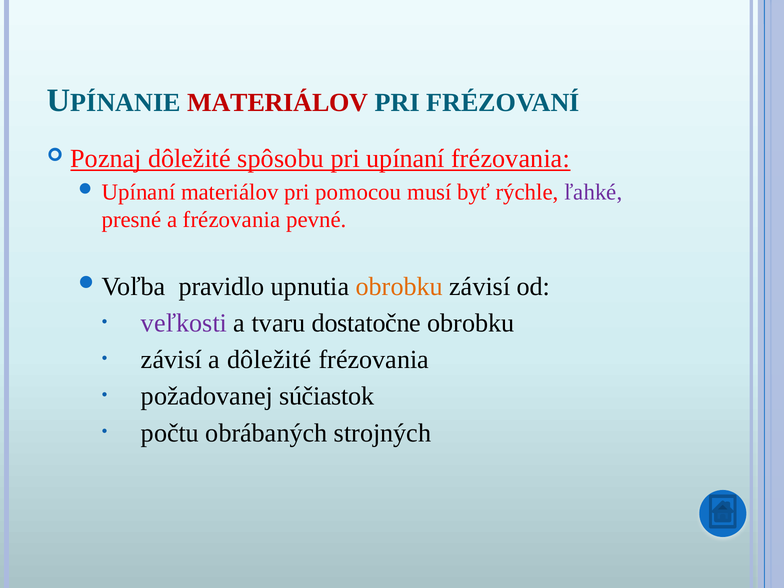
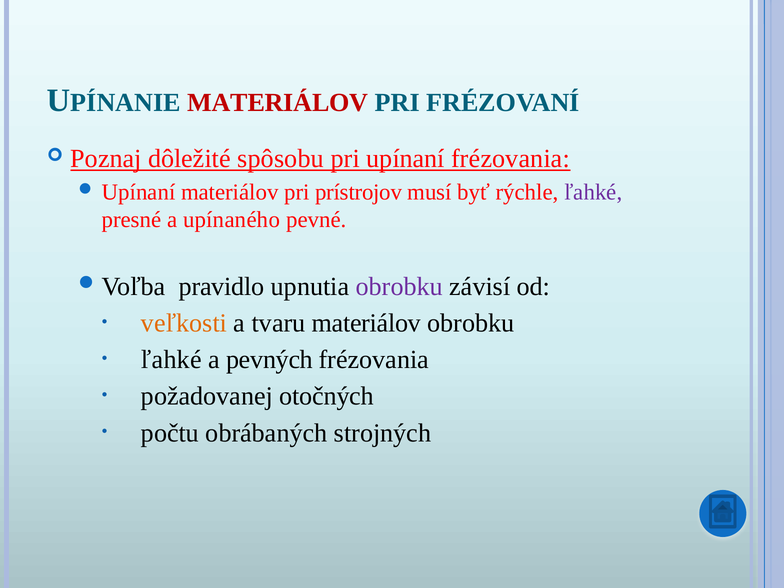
pomocou: pomocou -> prístrojov (359, 192)
a frézovania: frézovania -> upínaného (232, 220)
obrobku colour: orange -> purple (399, 287)
veľkosti colour: purple -> orange (184, 323)
tvaru dostatočne: dostatočne -> materiálov (366, 323)
závisí: závisí -> ľahké (171, 360)
a dôležité: dôležité -> pevných (270, 360)
súčiastok: súčiastok -> otočných (327, 396)
